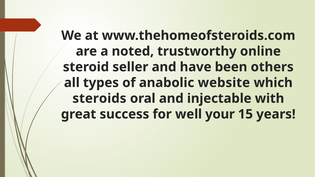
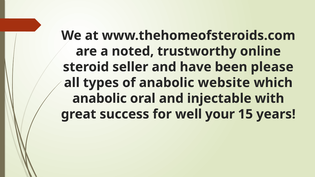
others: others -> please (272, 67)
steroids: steroids -> anabolic (100, 99)
